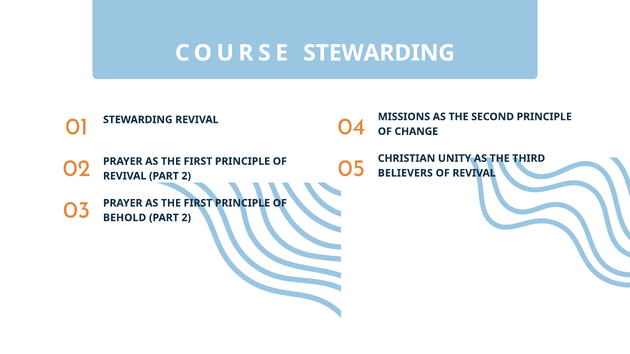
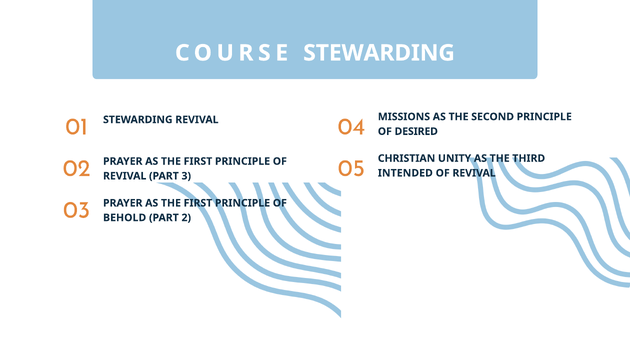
CHANGE: CHANGE -> DESIRED (416, 132)
BELIEVERS: BELIEVERS -> INTENDED (405, 173)
REVIVAL PART 2: 2 -> 3 (186, 176)
